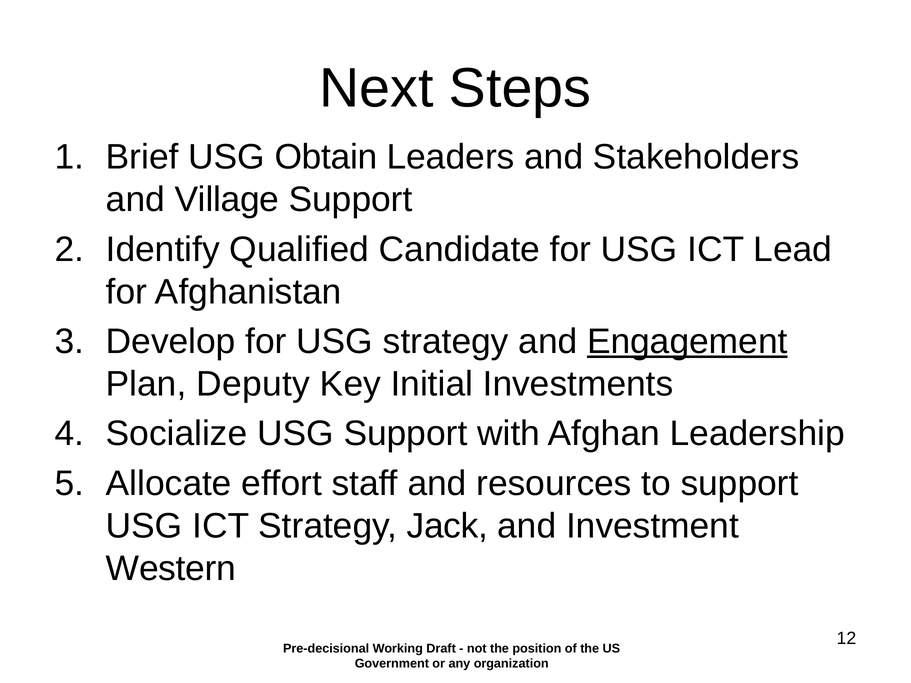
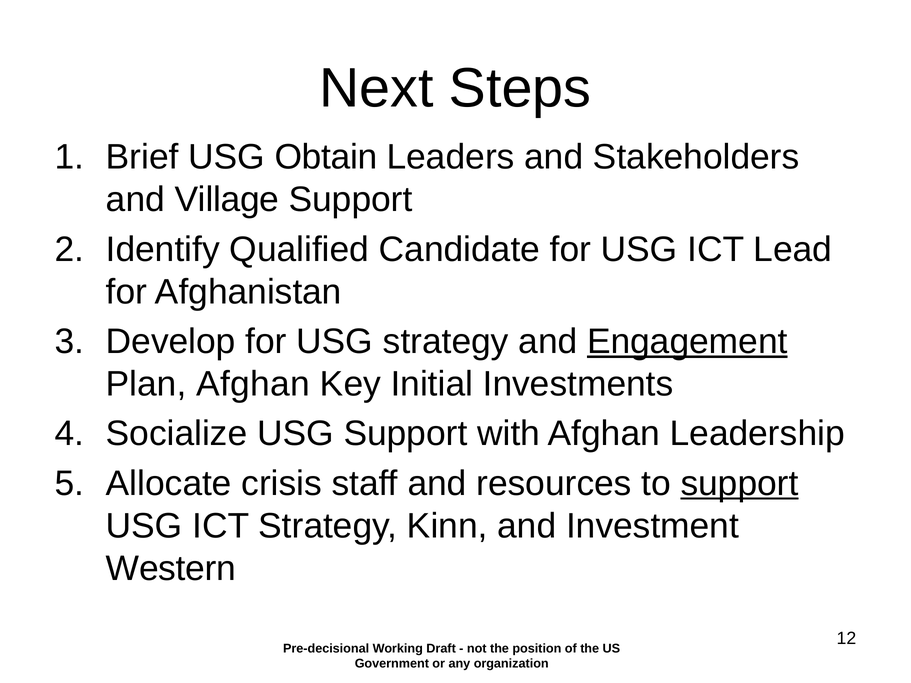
Plan Deputy: Deputy -> Afghan (253, 384)
effort: effort -> crisis (282, 484)
support underline: none -> present (740, 484)
Jack: Jack -> Kinn (447, 526)
